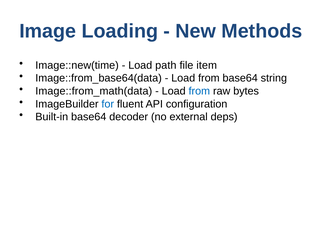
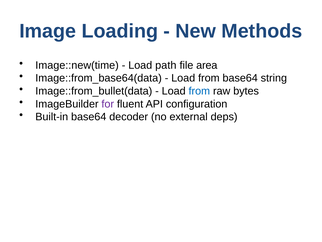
item: item -> area (207, 65)
Image::from_math(data: Image::from_math(data -> Image::from_bullet(data (94, 91)
for colour: blue -> purple (108, 104)
